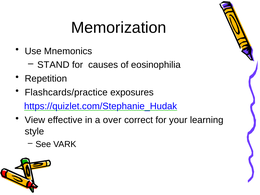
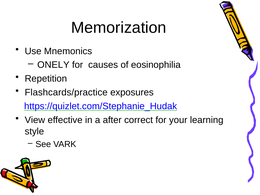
STAND: STAND -> ONELY (53, 65)
over: over -> after (112, 120)
